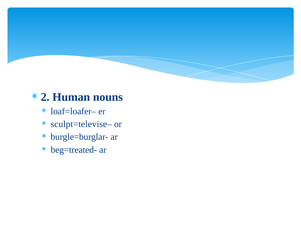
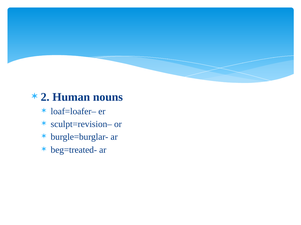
sculpt=televise–: sculpt=televise– -> sculpt=revision– (81, 124)
